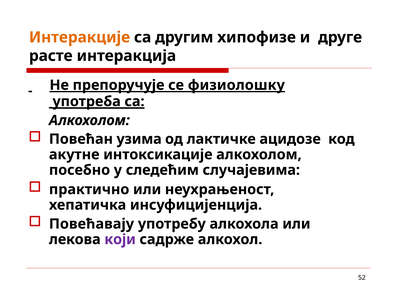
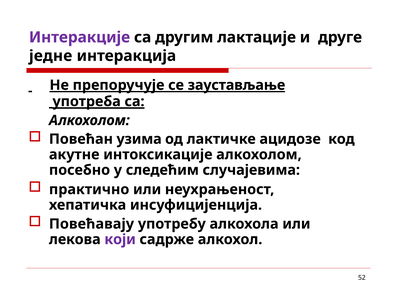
Интеракције colour: orange -> purple (80, 37)
хипофизе: хипофизе -> лактације (257, 37)
расте: расте -> једне (51, 56)
физиолошку: физиолошку -> заустављање (236, 85)
